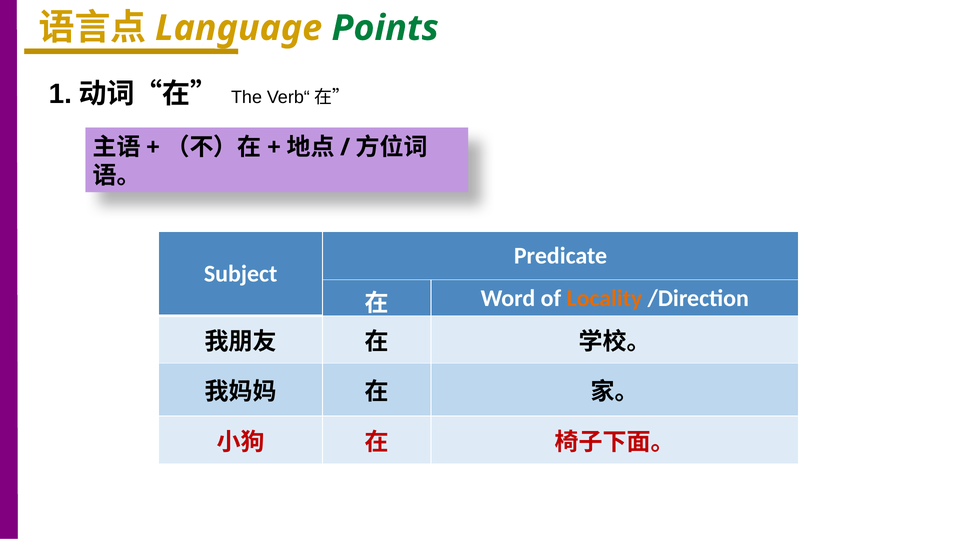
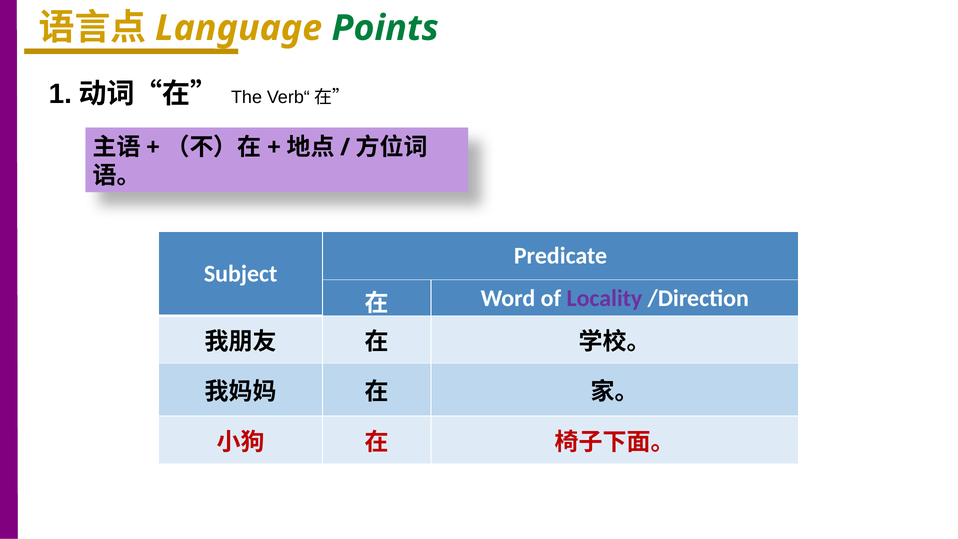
Locality colour: orange -> purple (604, 298)
